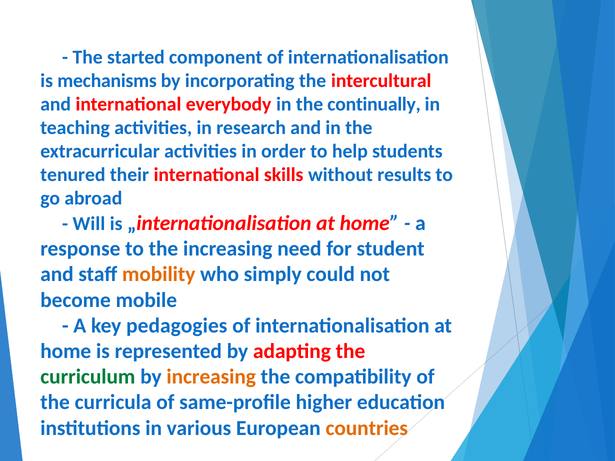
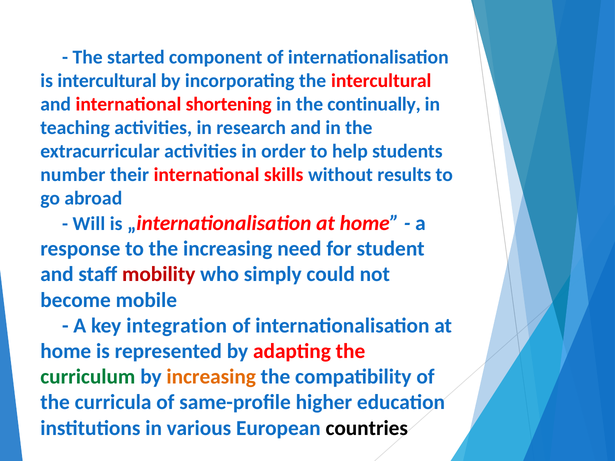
is mechanisms: mechanisms -> intercultural (107, 81)
everybody: everybody -> shortening (229, 104)
tenured: tenured -> number (73, 175)
mobility colour: orange -> red (159, 275)
pedagogies: pedagogies -> integration (177, 326)
countries colour: orange -> black (367, 428)
